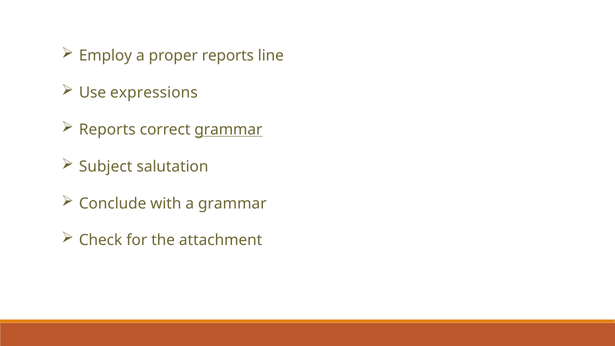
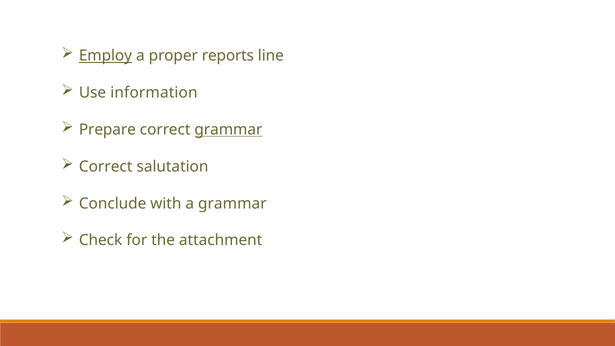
Employ underline: none -> present (105, 56)
expressions: expressions -> information (154, 93)
Reports: Reports -> Prepare (107, 130)
Subject: Subject -> Correct (106, 167)
